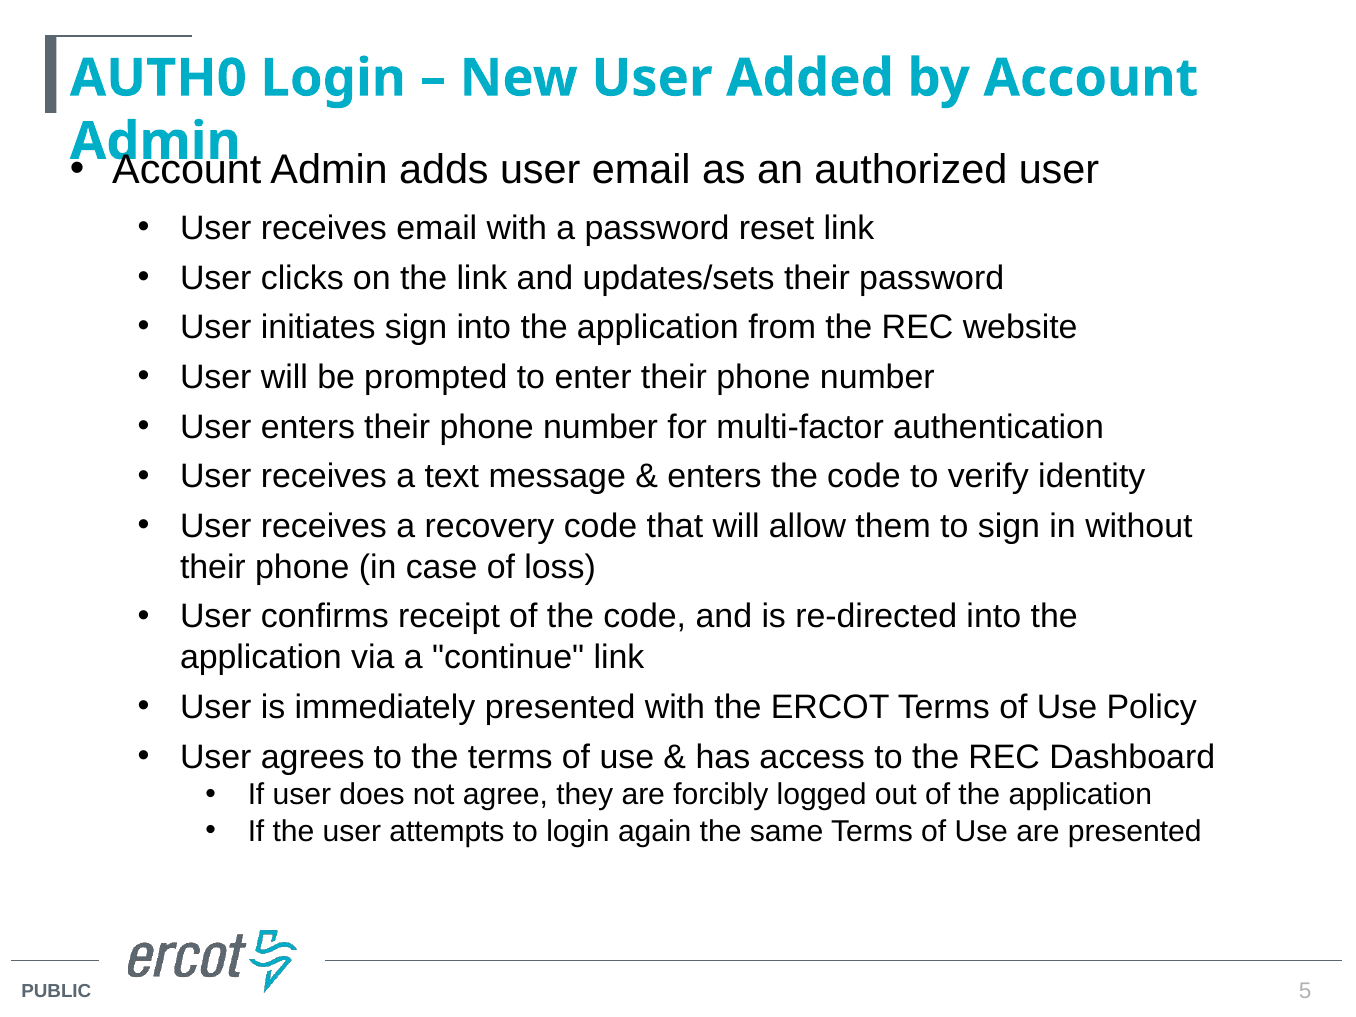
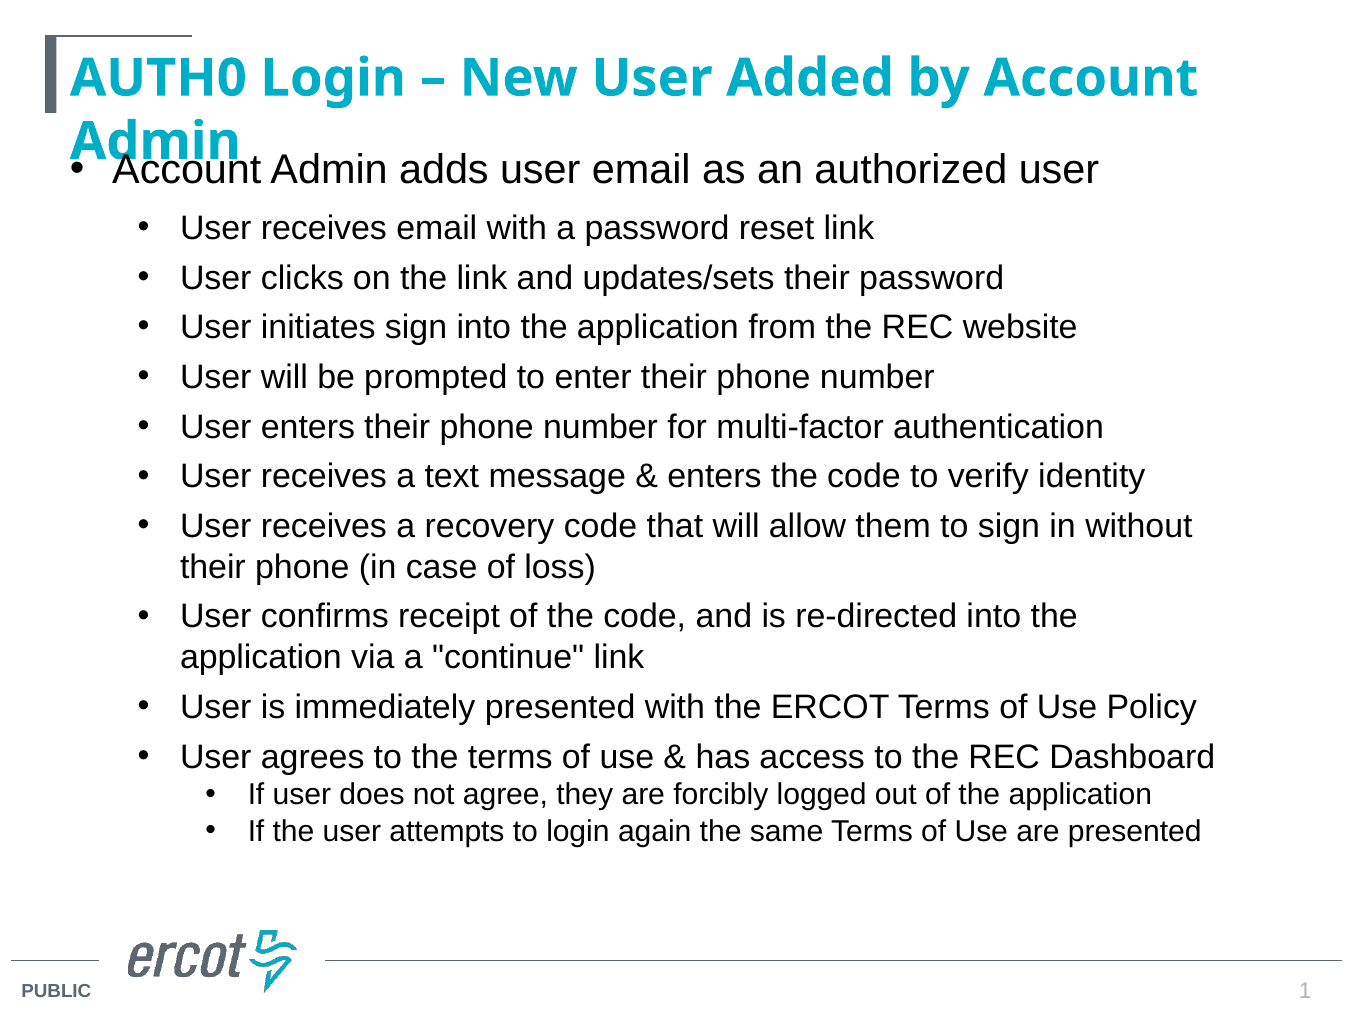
5: 5 -> 1 (1305, 991)
